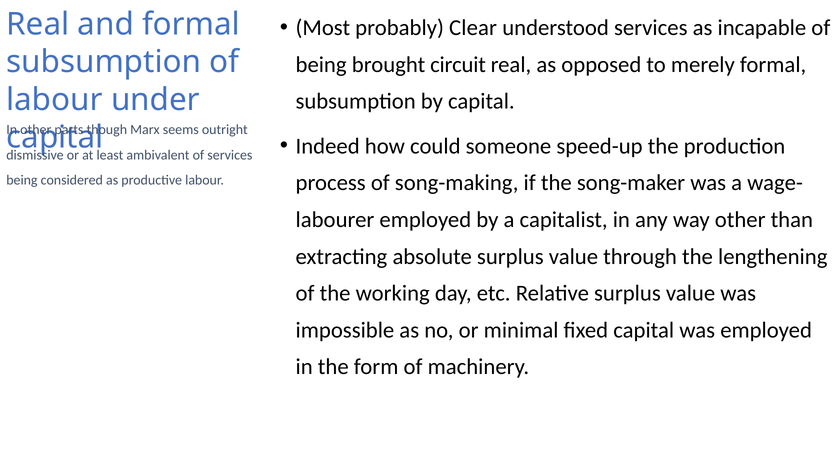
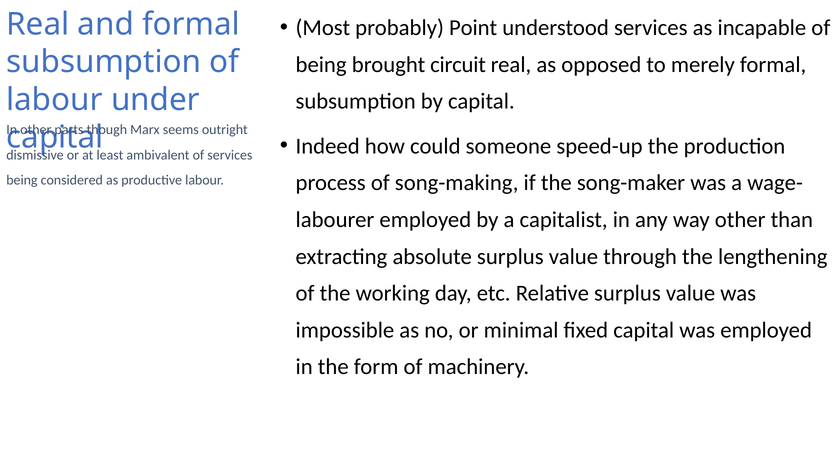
Clear: Clear -> Point (473, 28)
